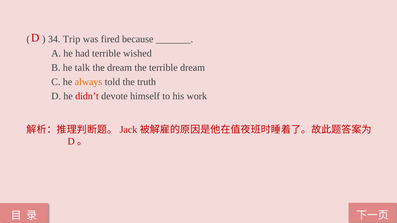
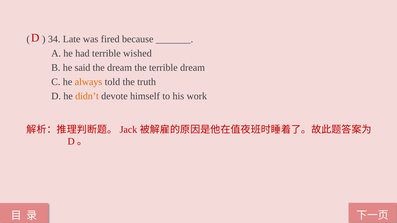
Trip: Trip -> Late (72, 39)
talk: talk -> said (82, 68)
didn’t colour: red -> orange (87, 96)
